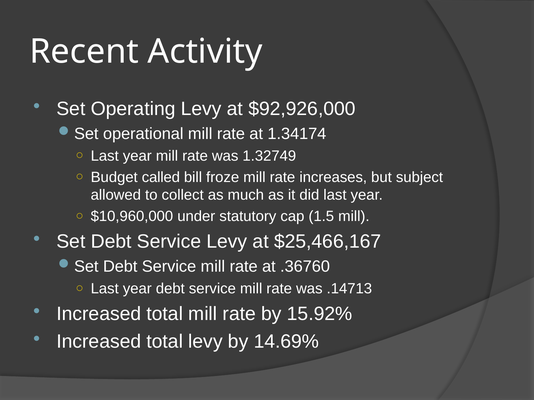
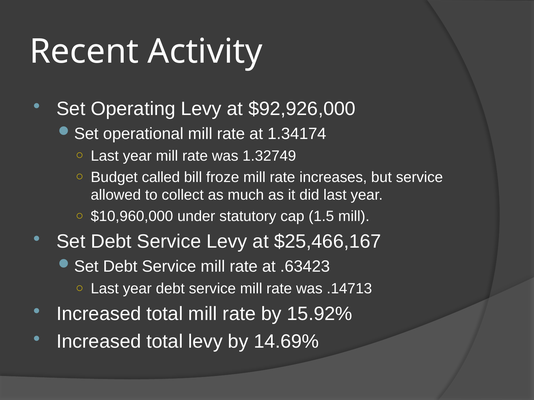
but subject: subject -> service (419, 177)
.36760: .36760 -> .63423 (305, 267)
